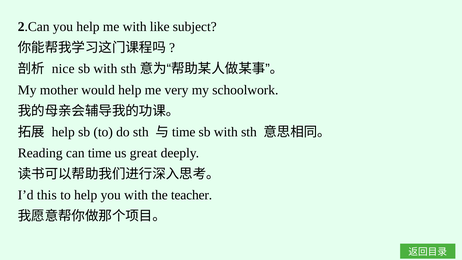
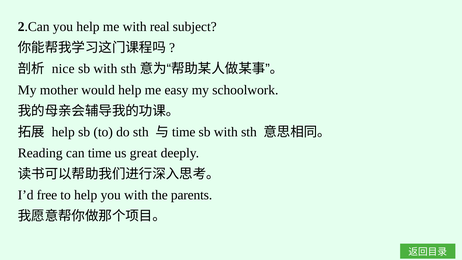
like: like -> real (160, 27)
very: very -> easy (176, 90)
this: this -> free (47, 195)
teacher: teacher -> parents (192, 195)
